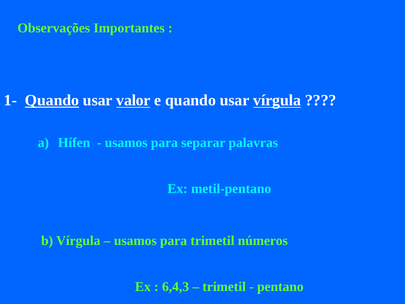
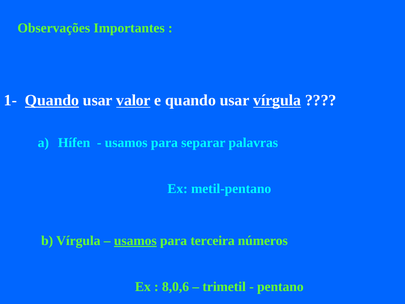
usamos underline: none -> present (135, 241)
para trimetil: trimetil -> terceira (213, 241)
6,4,3: 6,4,3 -> 8,0,6 (176, 286)
